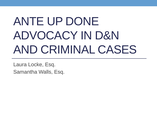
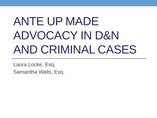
DONE: DONE -> MADE (82, 21)
